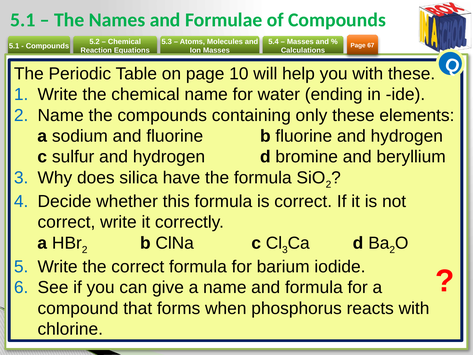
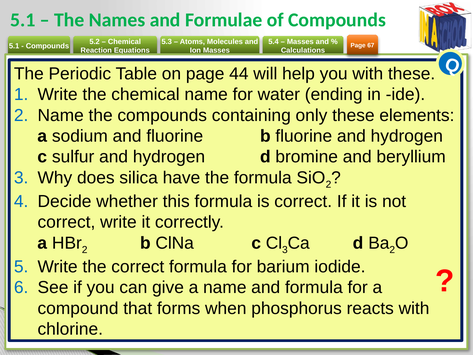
10: 10 -> 44 (239, 74)
